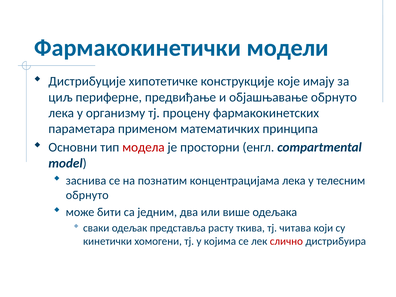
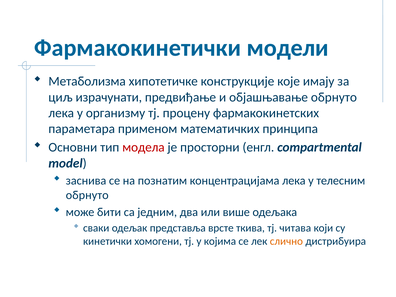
Дистрибуције: Дистрибуције -> Метаболизма (87, 81)
периферне: периферне -> израчунати (109, 97)
расту: расту -> врсте (221, 228)
слично colour: red -> orange (286, 241)
